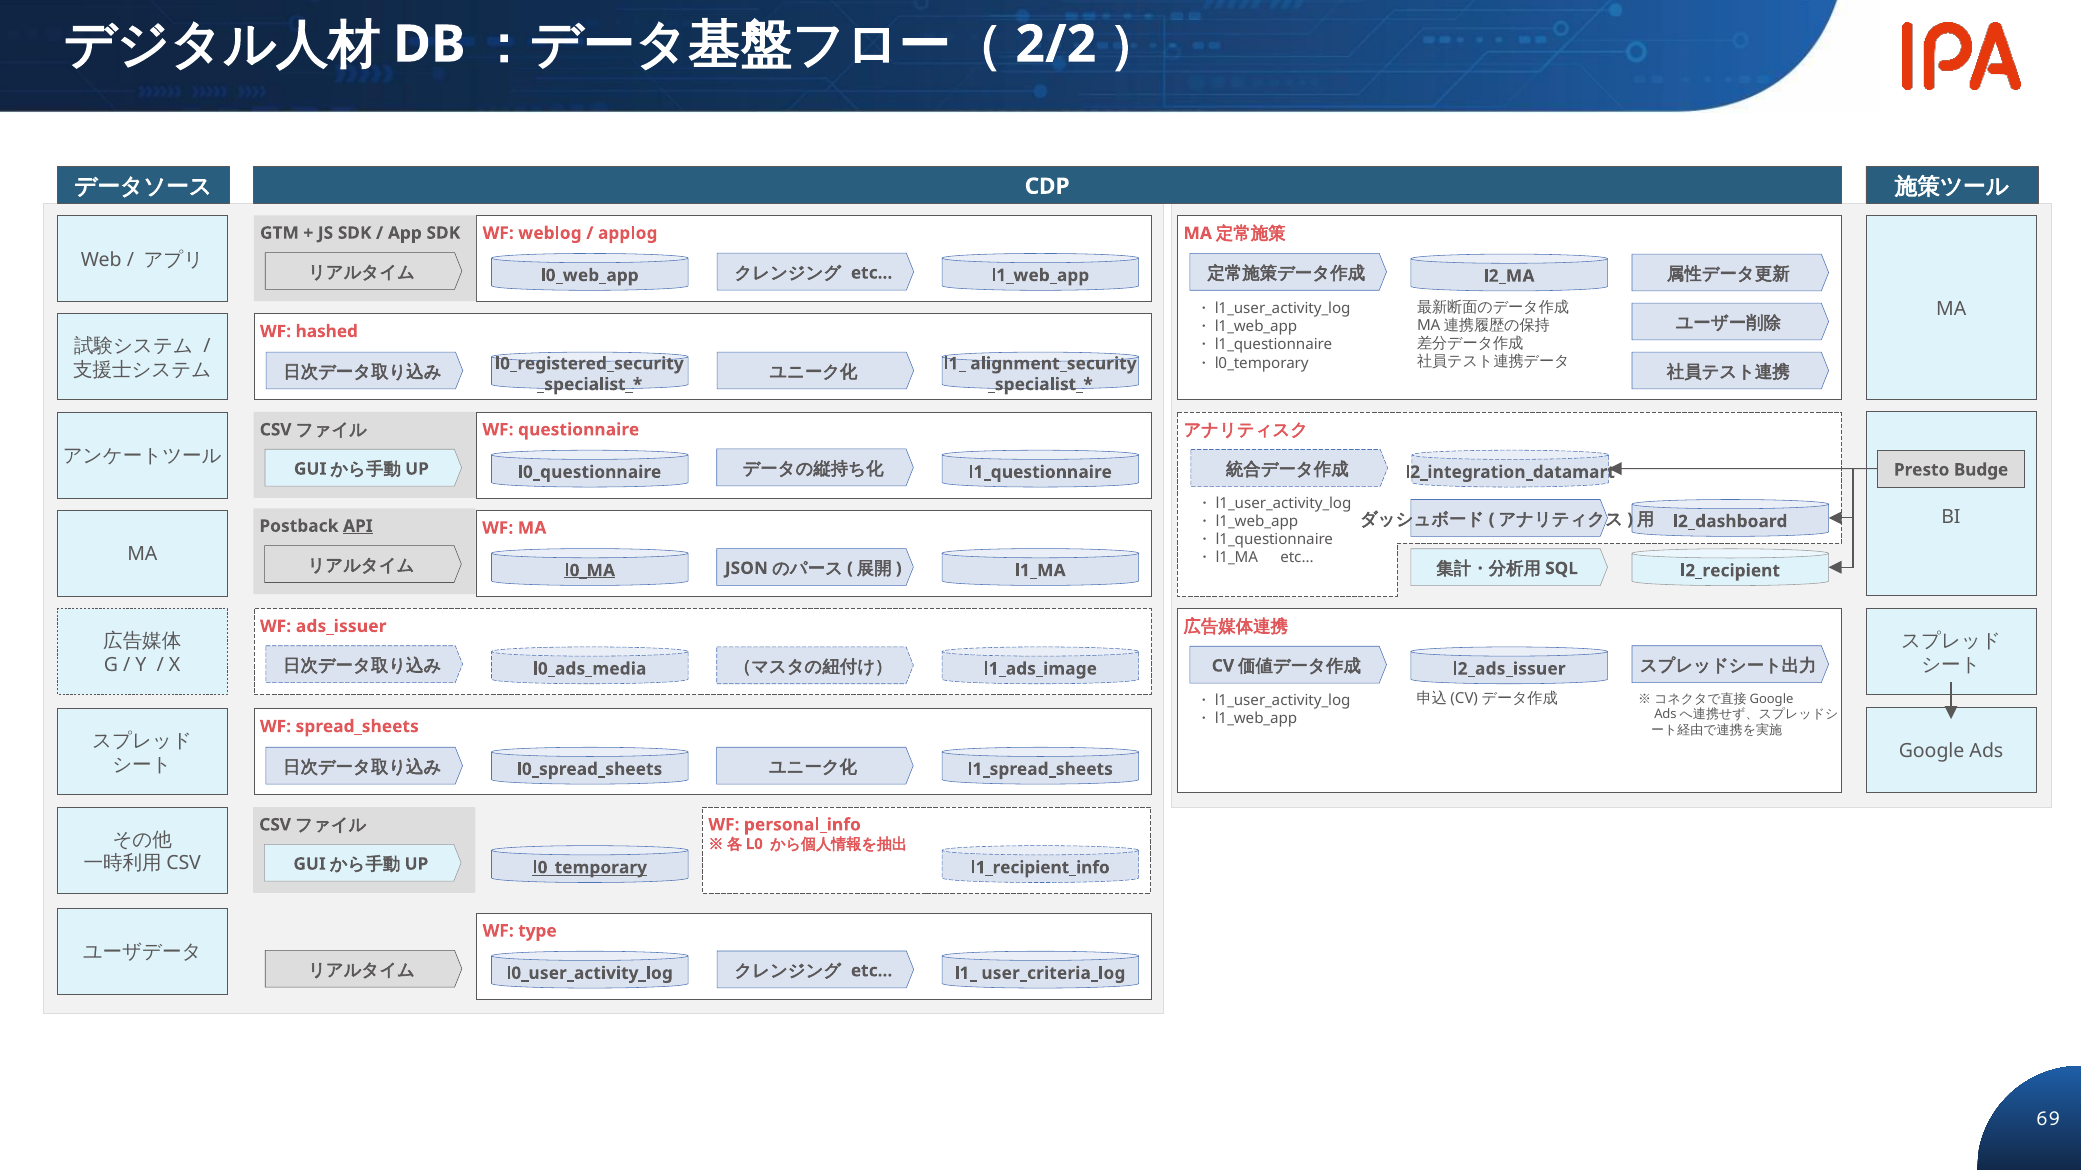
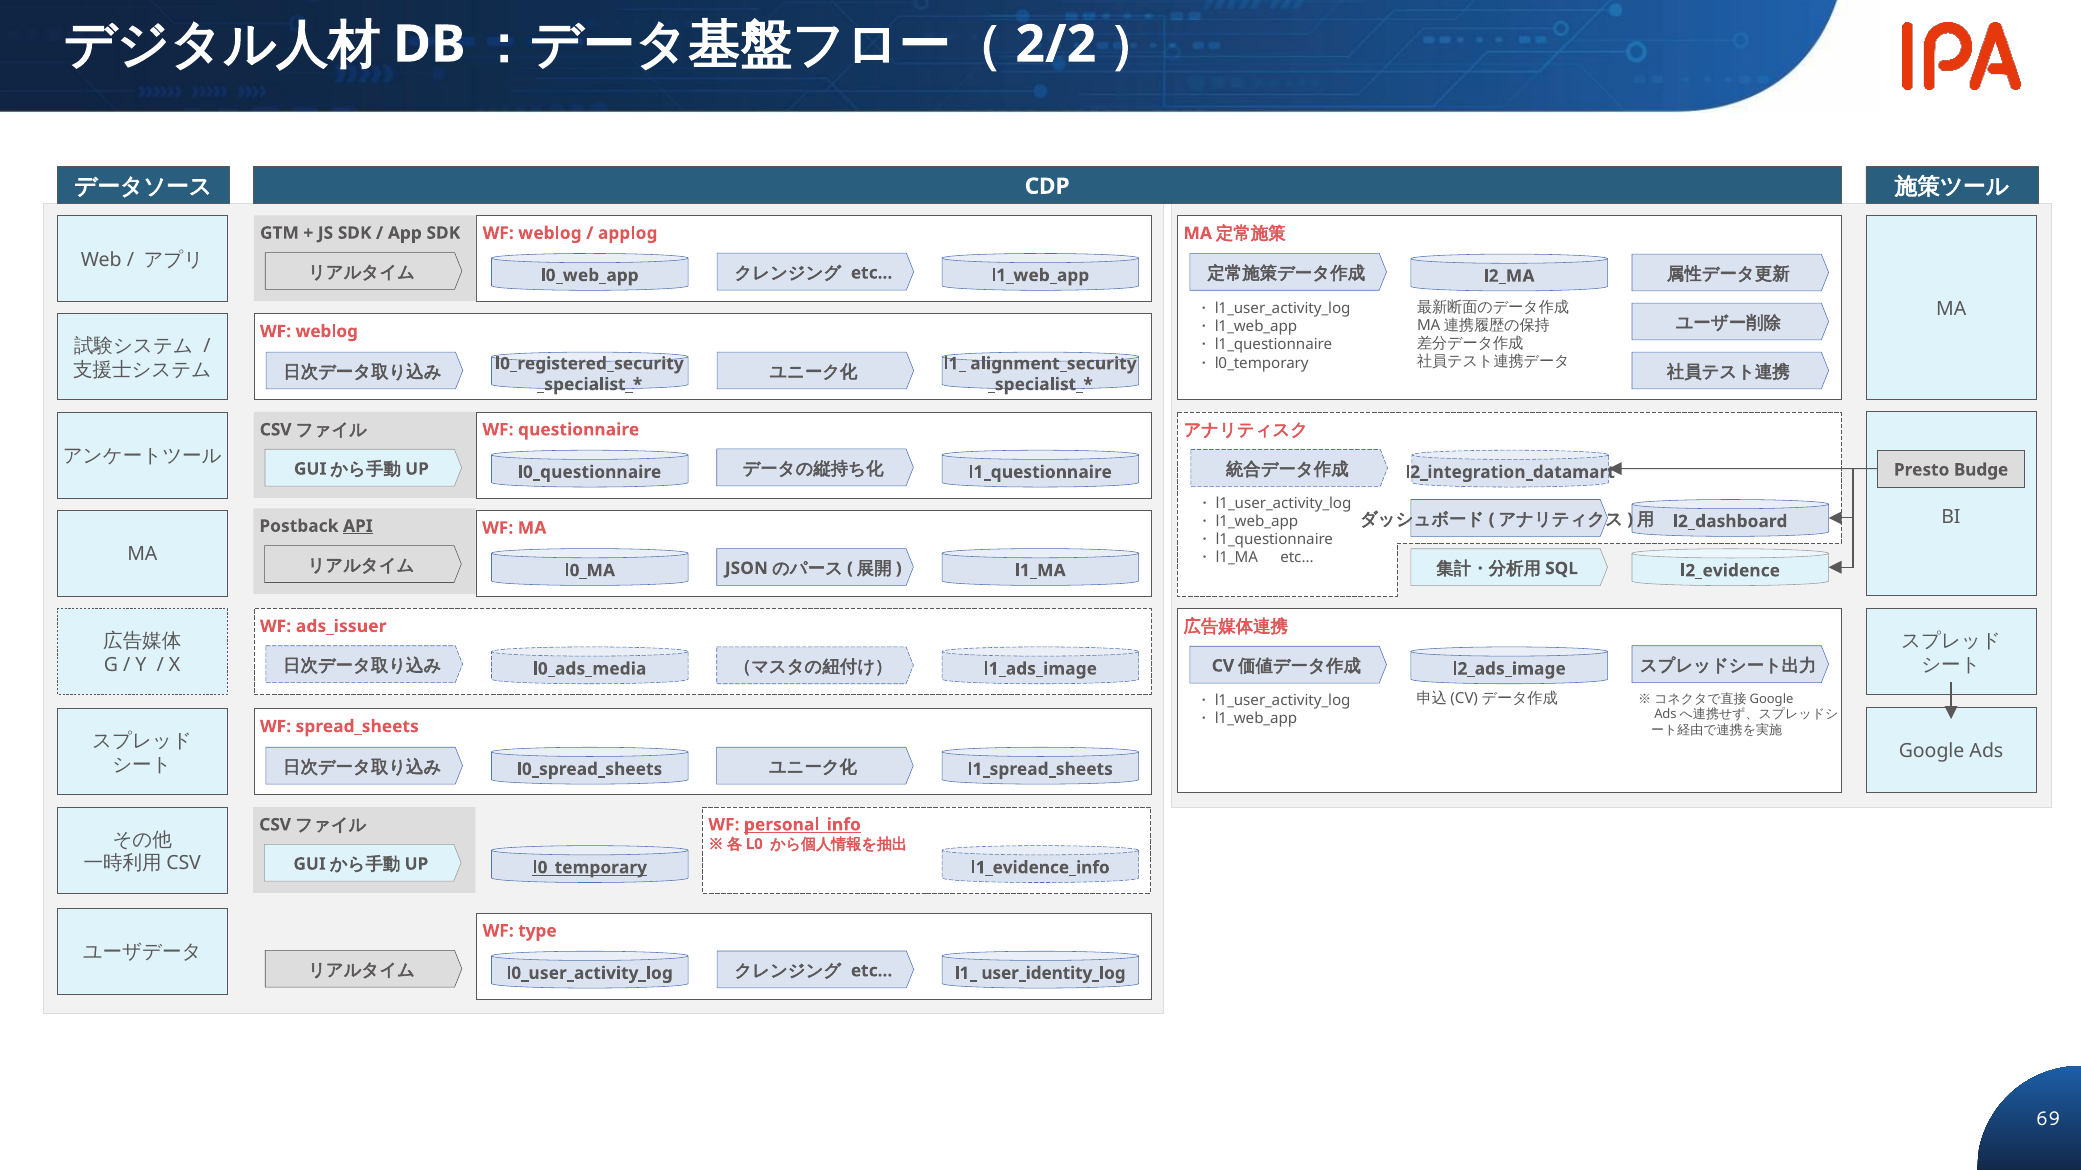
hashed: hashed -> weblog (327, 332)
l2_recipient: l2_recipient -> l2_evidence (1730, 571)
l0_MA underline: present -> none (590, 571)
l2_ads_issuer: l2_ads_issuer -> l2_ads_image (1509, 669)
personal_info underline: none -> present (802, 825)
l1_recipient_info: l1_recipient_info -> l1_evidence_info (1040, 868)
user_criteria_log: user_criteria_log -> user_identity_log (1053, 974)
